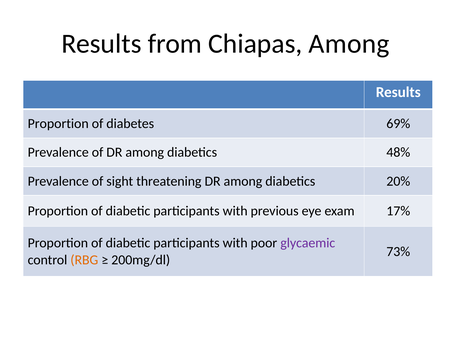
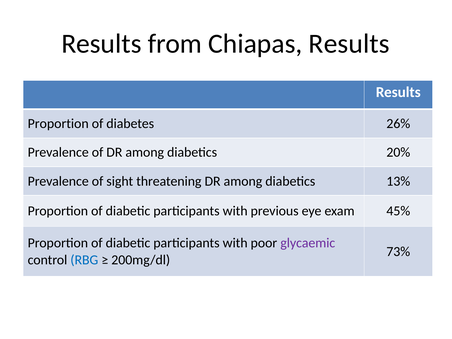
Chiapas Among: Among -> Results (349, 44)
69%: 69% -> 26% (398, 124)
48%: 48% -> 20% (398, 152)
20%: 20% -> 13% (398, 181)
17%: 17% -> 45% (398, 211)
RBG colour: orange -> blue (84, 260)
